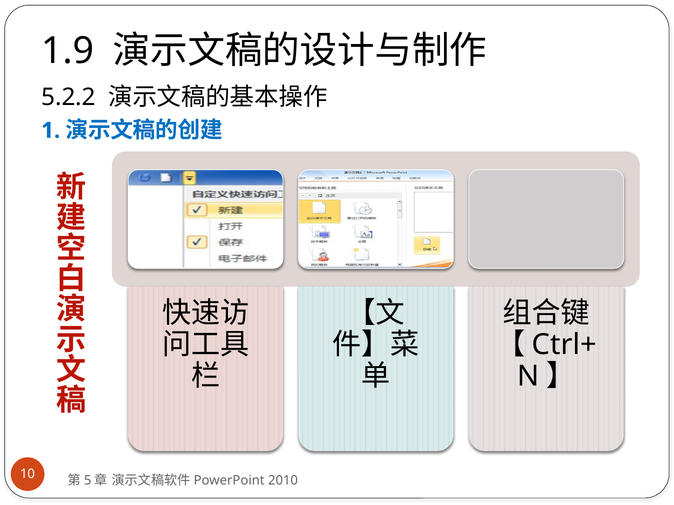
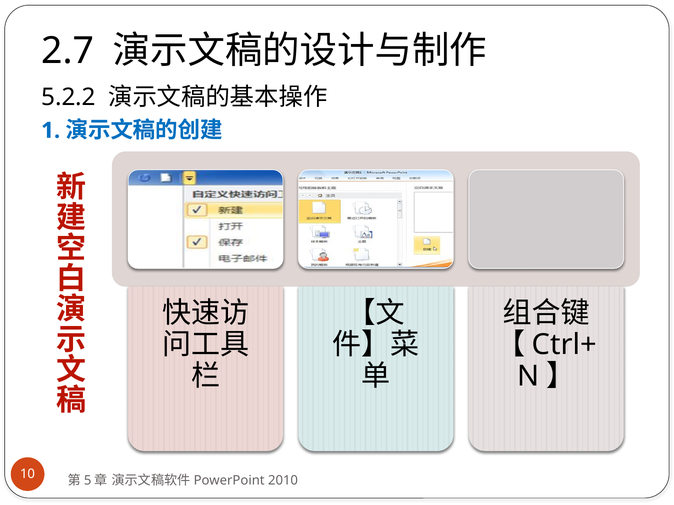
1.9: 1.9 -> 2.7 (68, 51)
